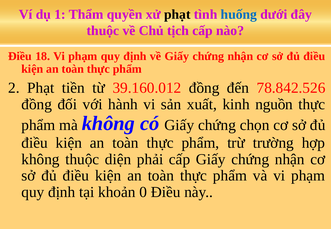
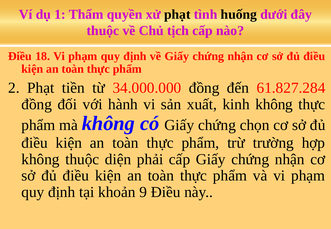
huống colour: blue -> black (239, 14)
39.160.012: 39.160.012 -> 34.000.000 (147, 88)
78.842.526: 78.842.526 -> 61.827.284 (291, 88)
kinh nguồn: nguồn -> không (274, 104)
0: 0 -> 9 (143, 192)
